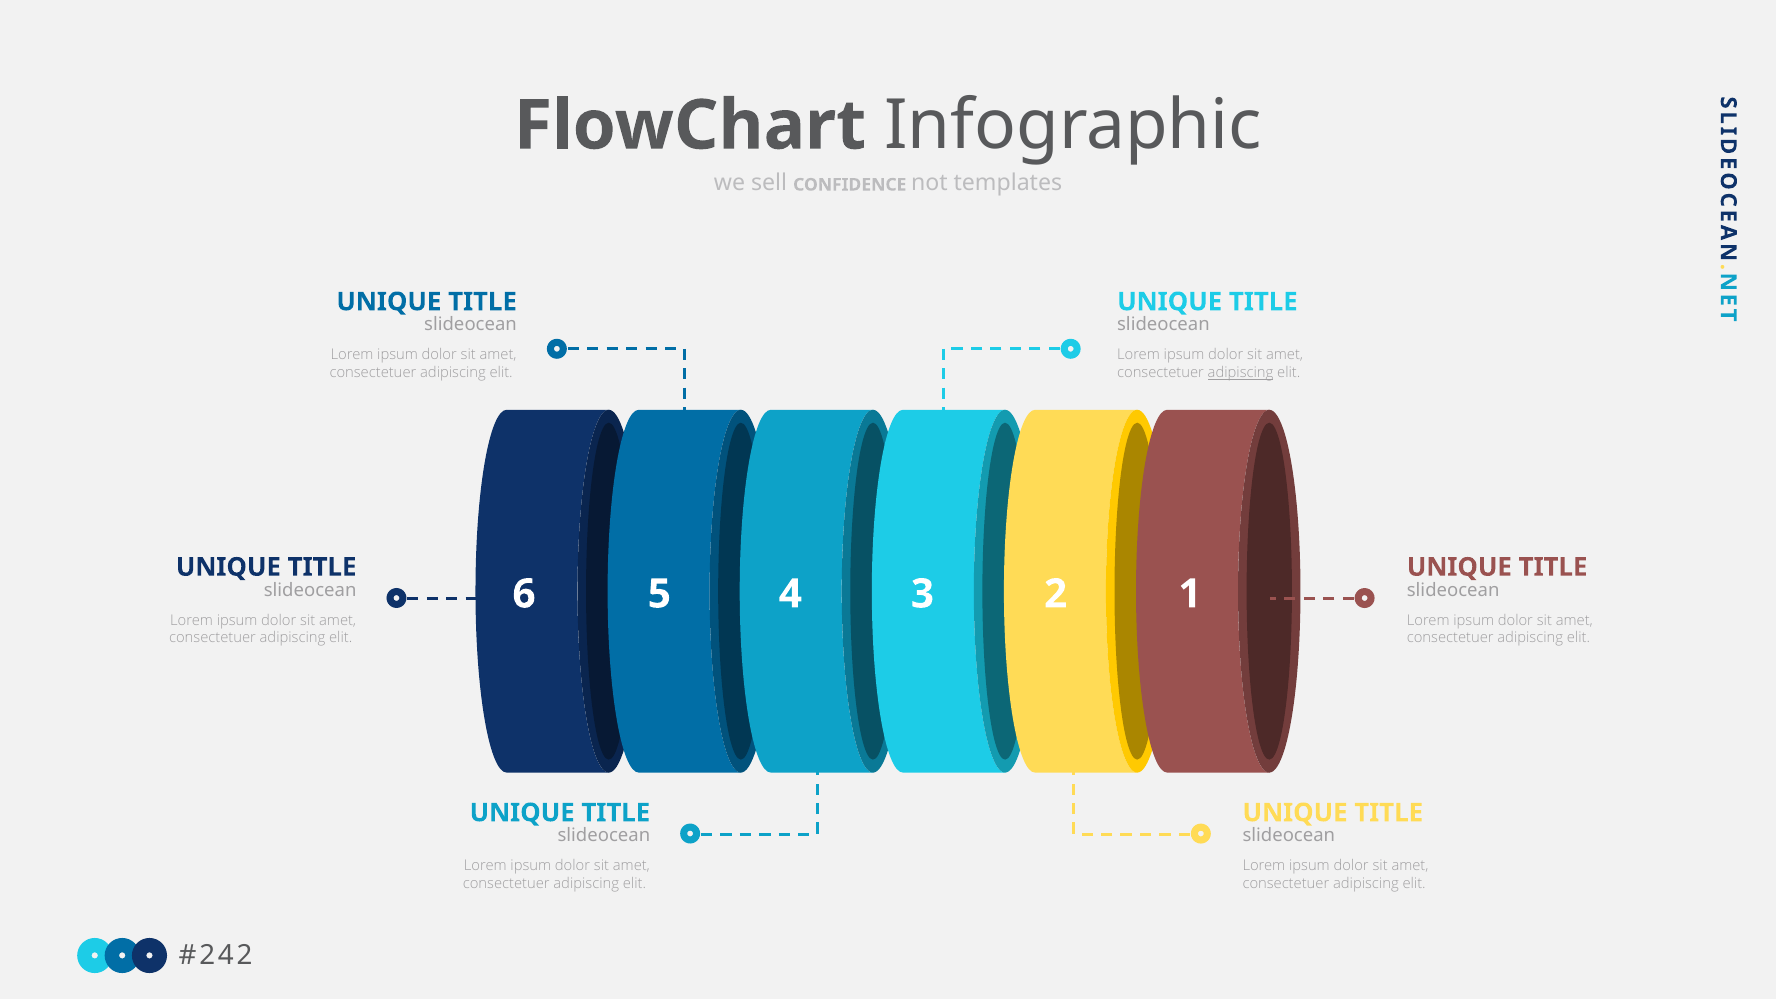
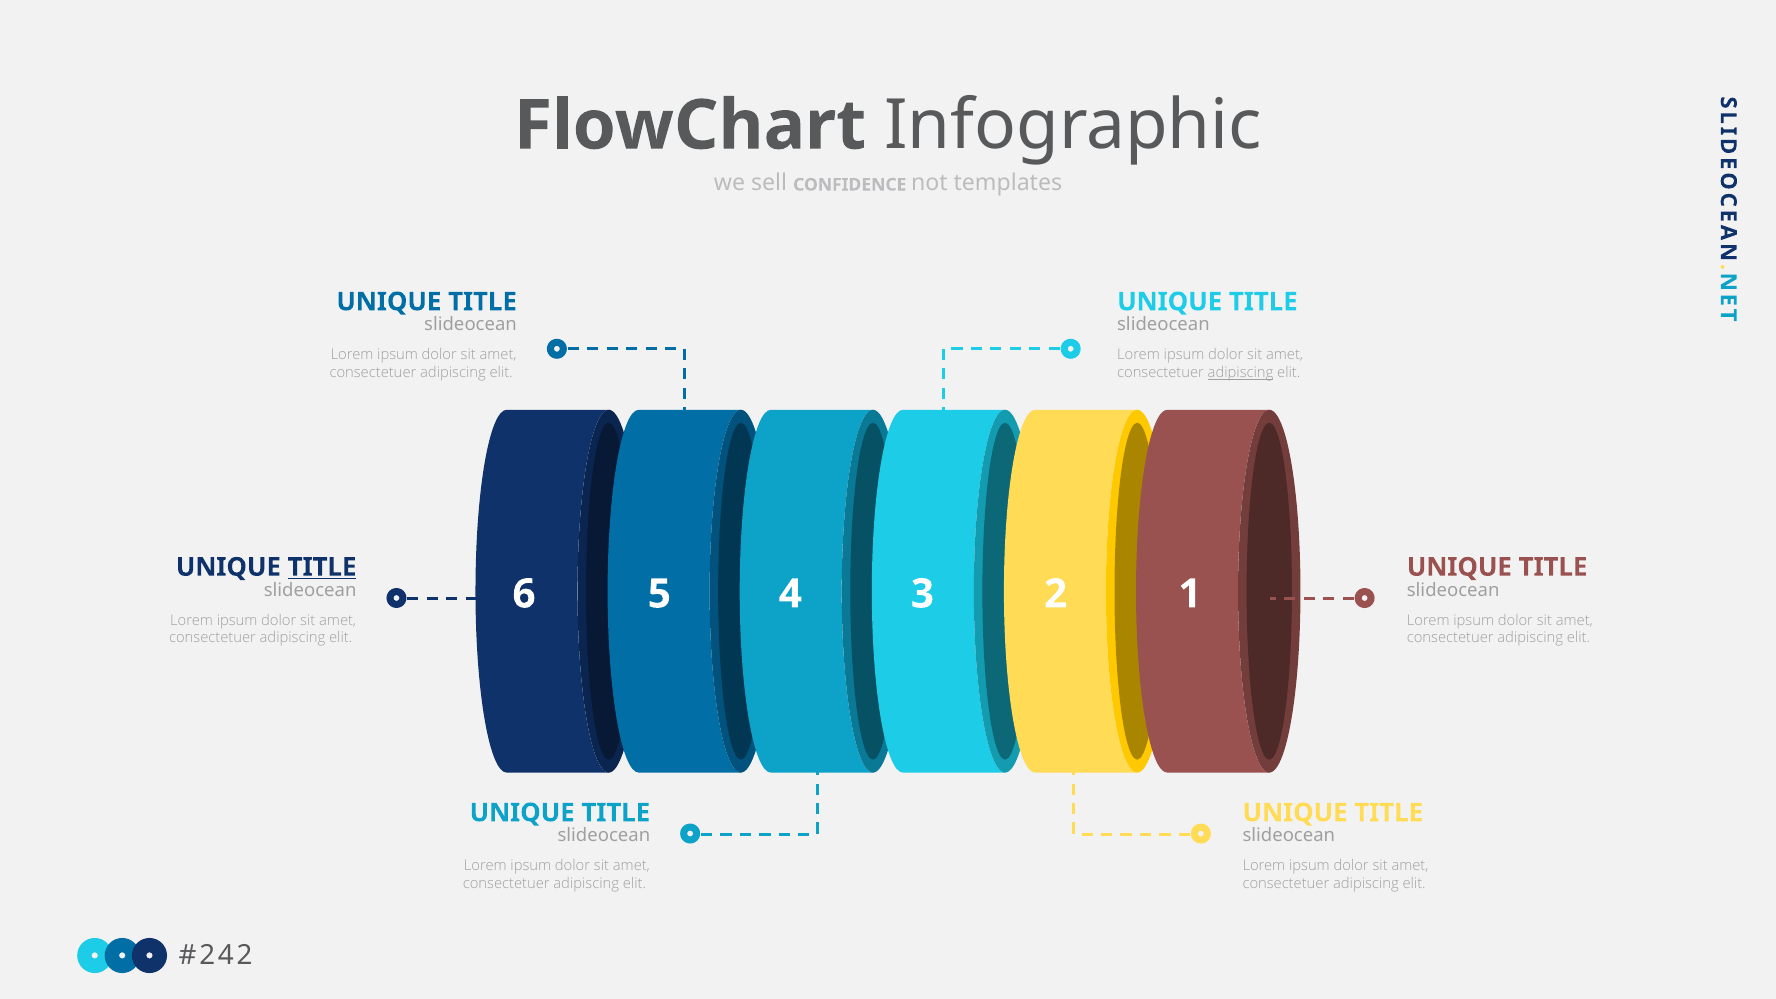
TITLE underline: none -> present (322, 567)
